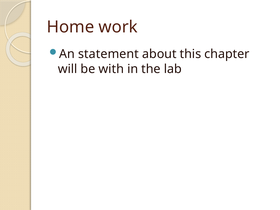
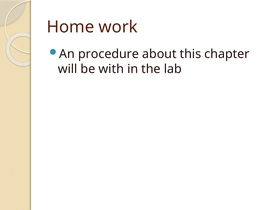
statement: statement -> procedure (109, 54)
